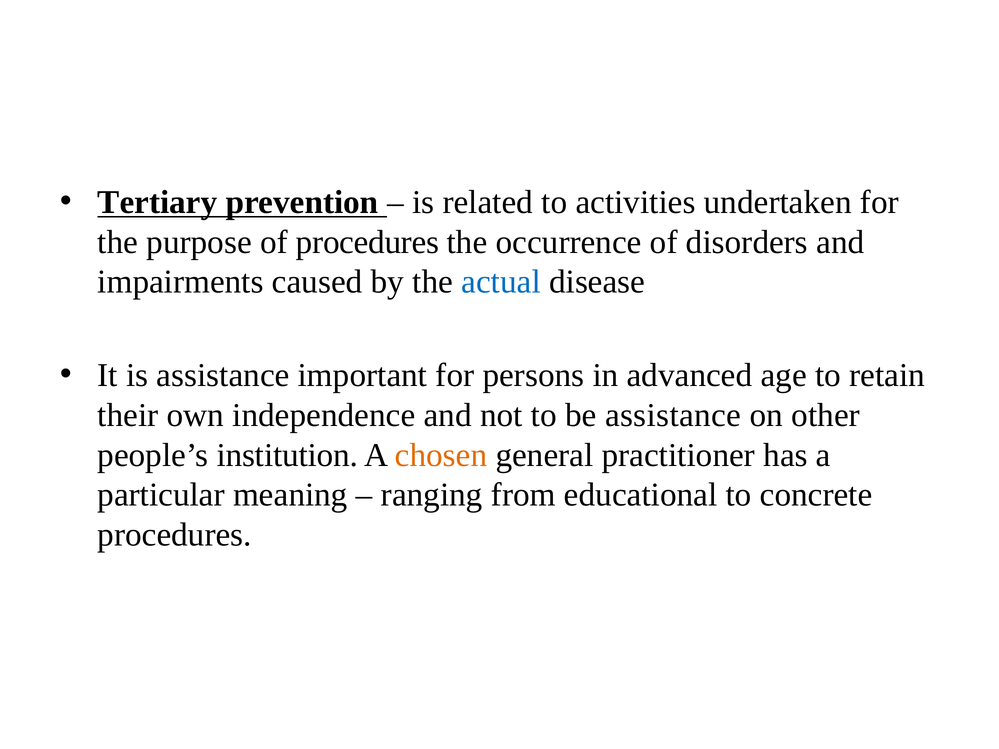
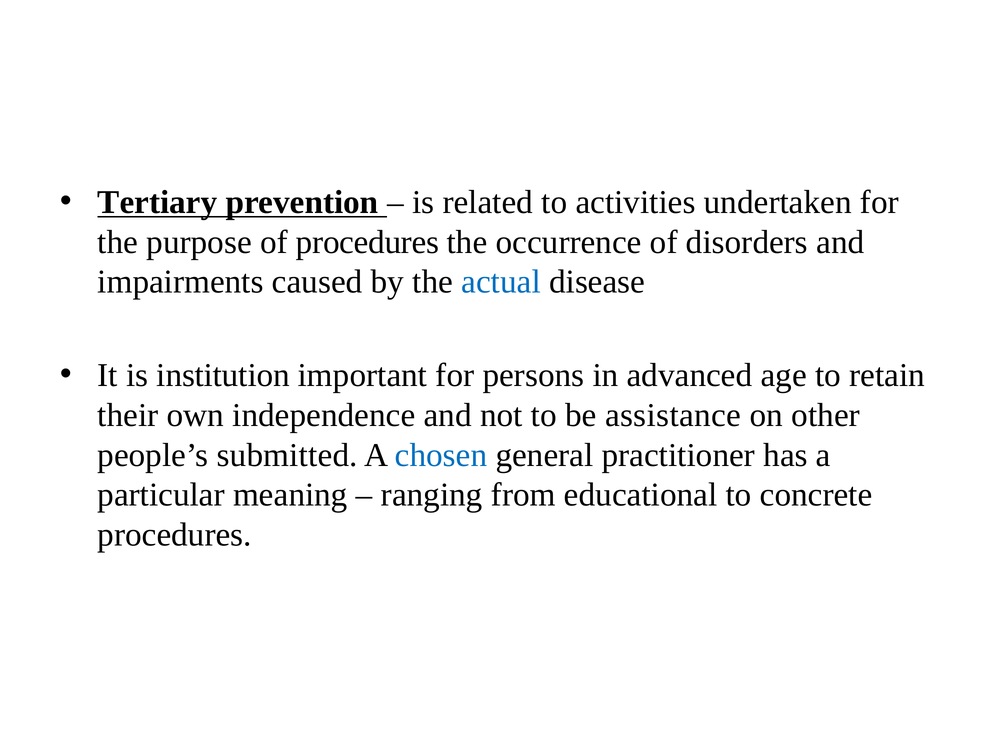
is assistance: assistance -> institution (223, 375)
institution: institution -> submitted (287, 455)
chosen colour: orange -> blue (441, 455)
